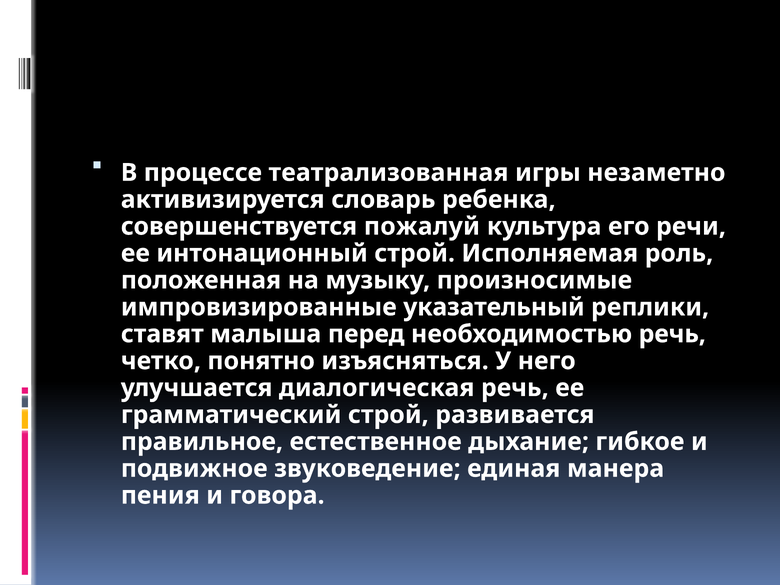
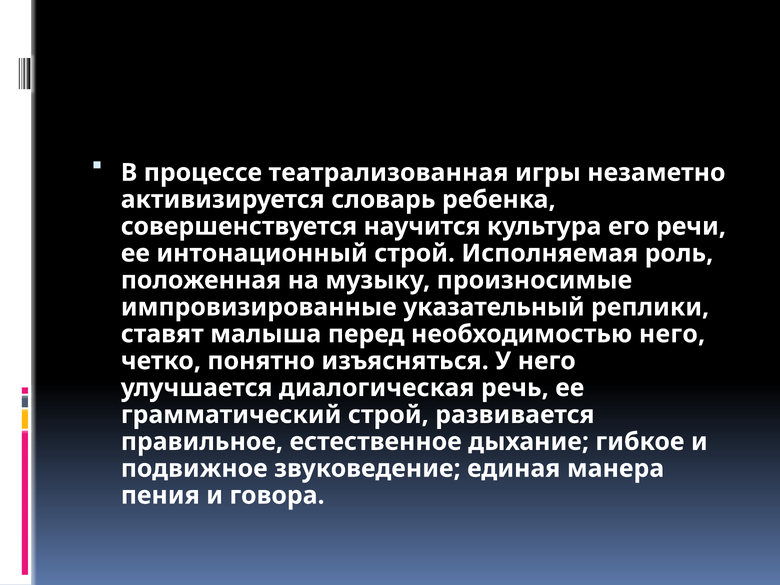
пожалуй: пожалуй -> научится (422, 226)
необходимостью речь: речь -> него (672, 334)
